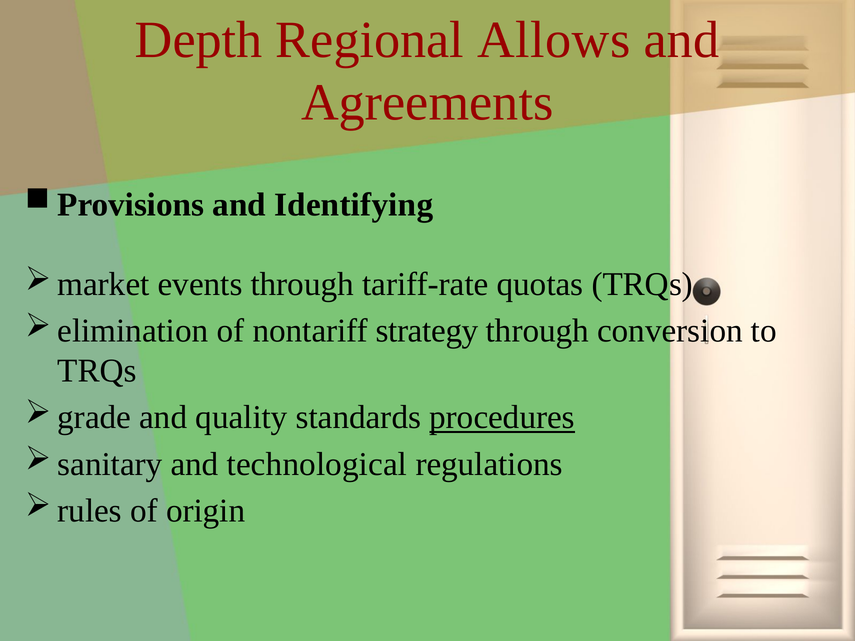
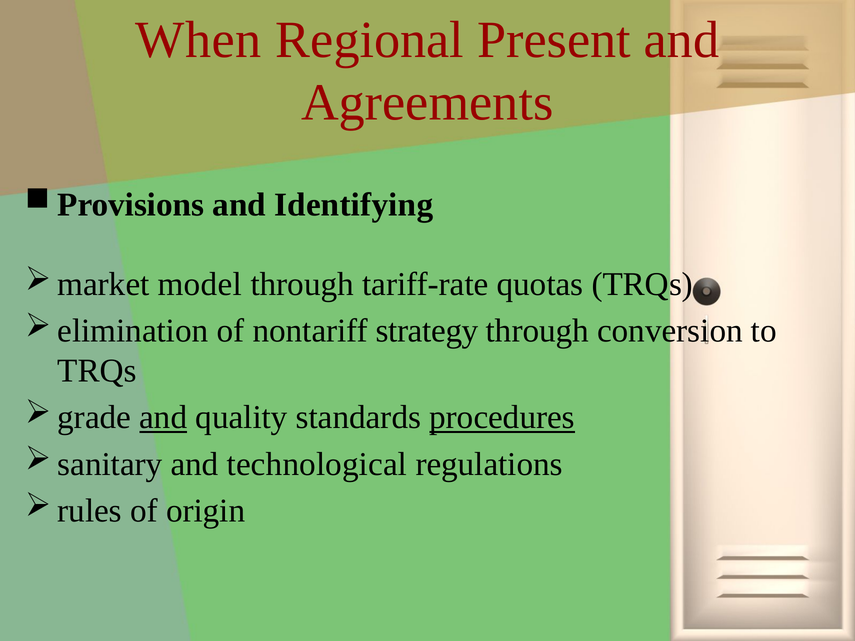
Depth: Depth -> When (198, 40)
Allows: Allows -> Present (554, 40)
events: events -> model (200, 285)
and underline: none -> present (163, 418)
